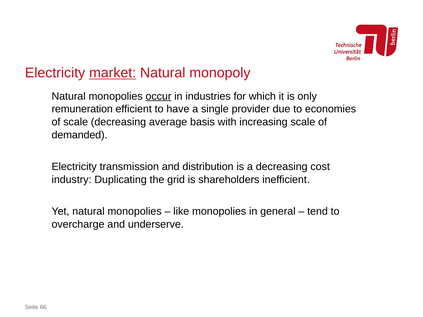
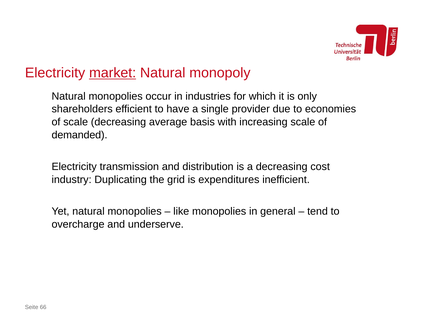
occur underline: present -> none (158, 96)
remuneration: remuneration -> shareholders (82, 109)
shareholders: shareholders -> expenditures (229, 180)
